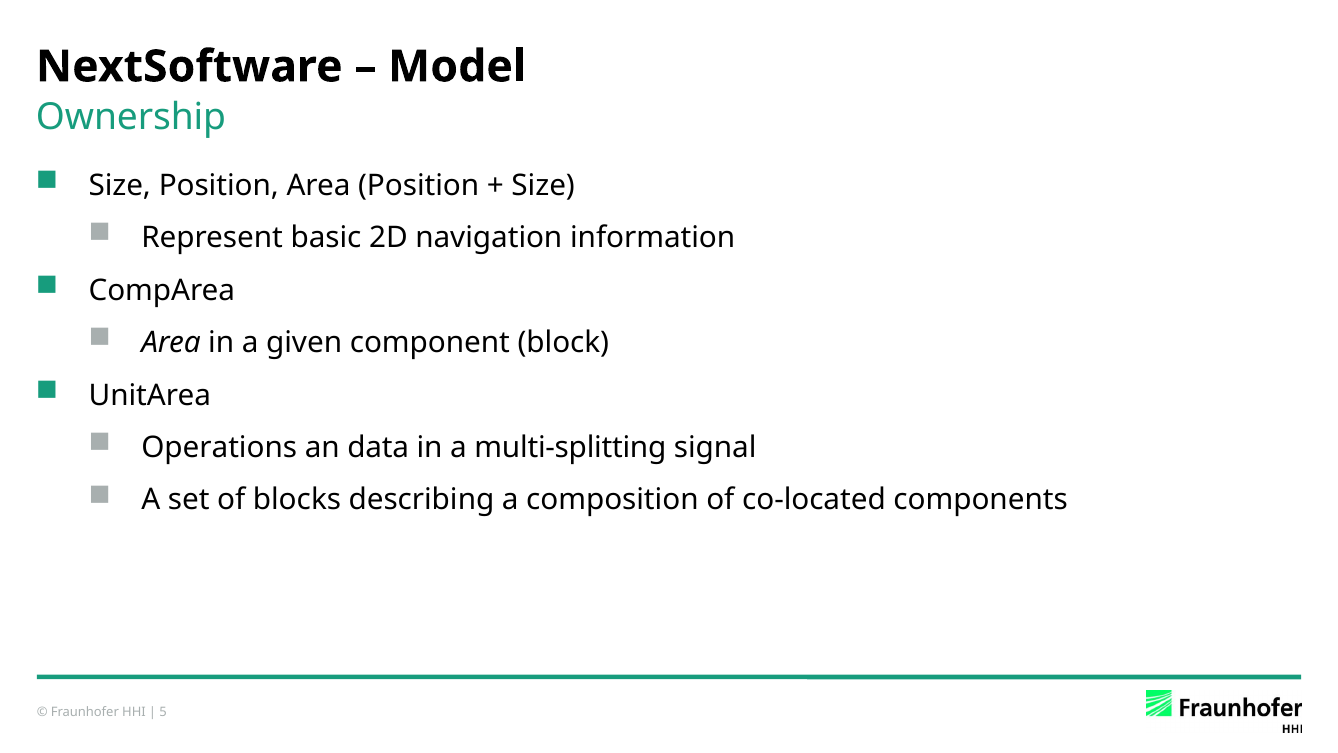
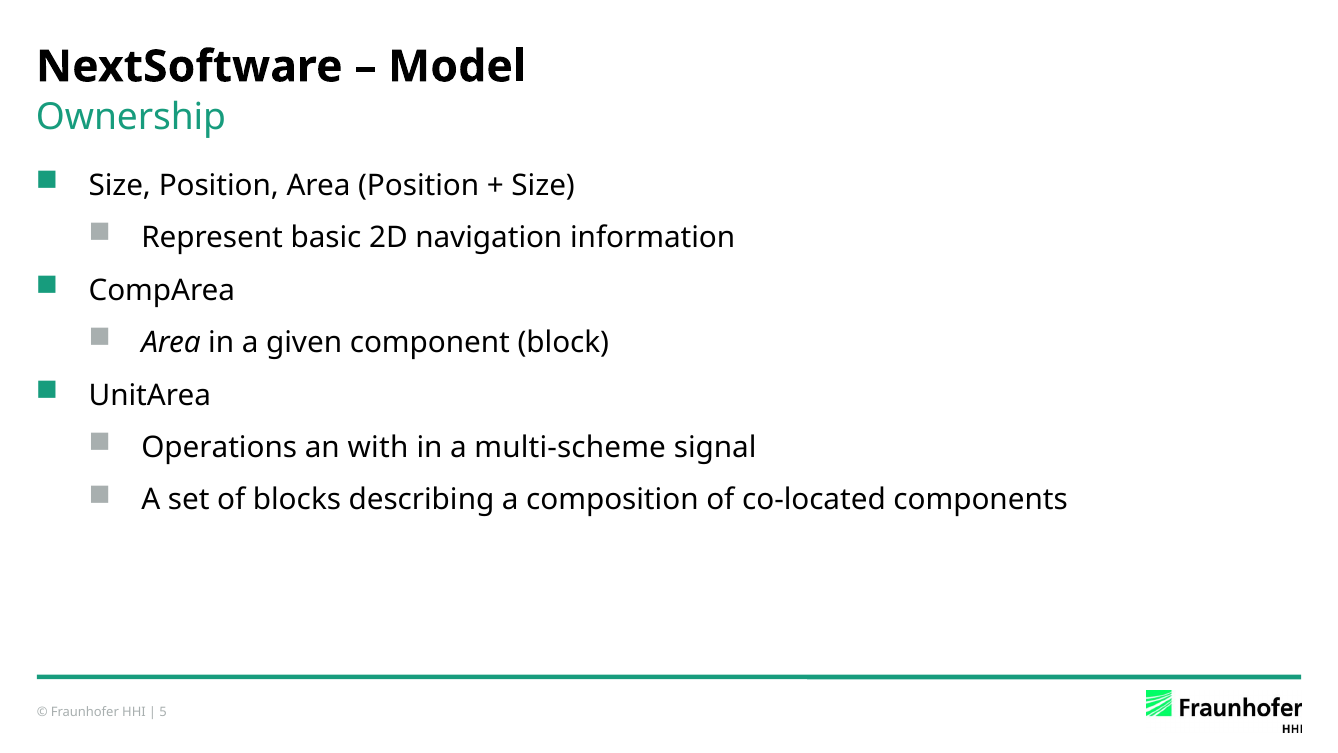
data: data -> with (378, 448)
multi-splitting: multi-splitting -> multi-scheme (570, 448)
